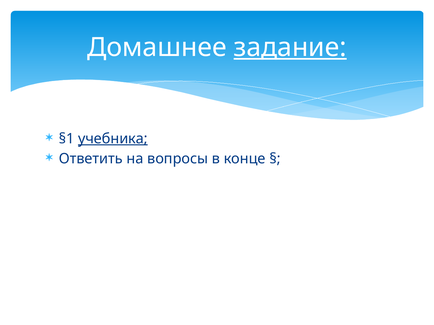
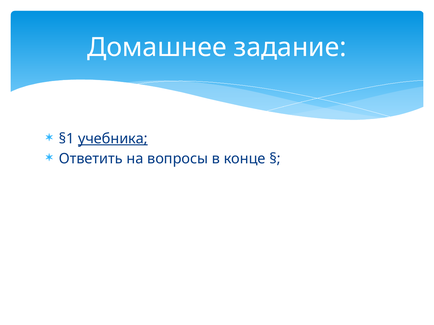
задание underline: present -> none (290, 48)
